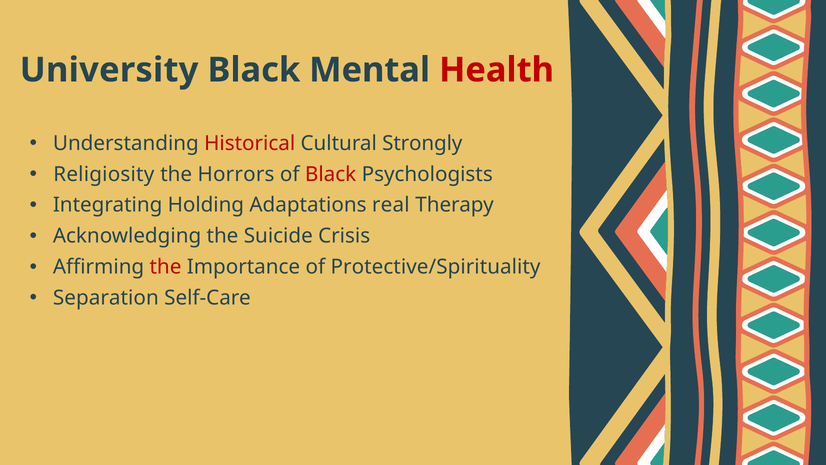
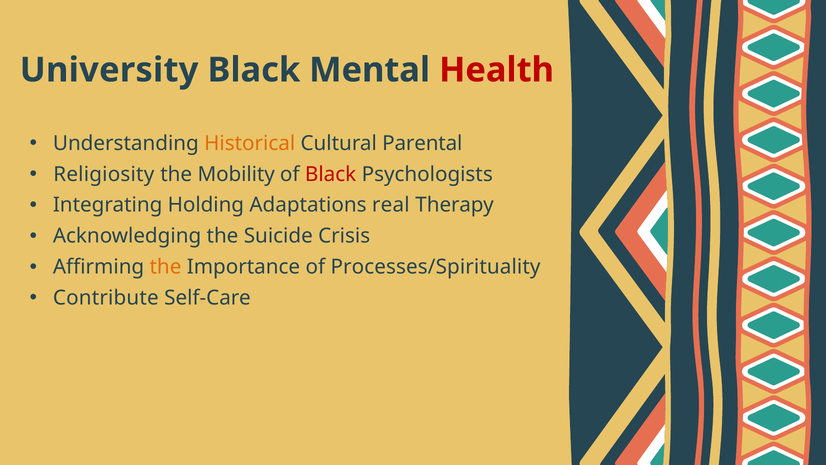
Historical colour: red -> orange (250, 143)
Strongly: Strongly -> Parental (422, 143)
Horrors: Horrors -> Mobility (236, 174)
the colour: red -> orange (165, 267)
Protective/Spirituality: Protective/Spirituality -> Processes/Spirituality (435, 267)
Separation: Separation -> Contribute (106, 298)
